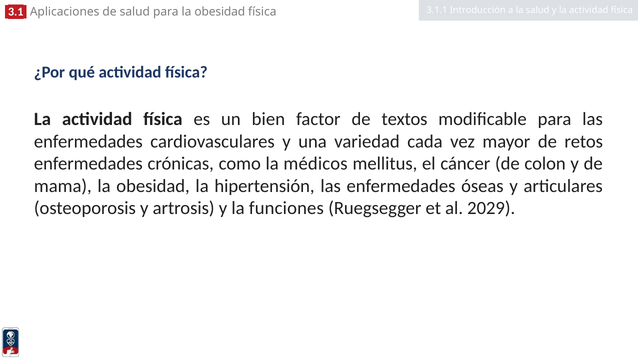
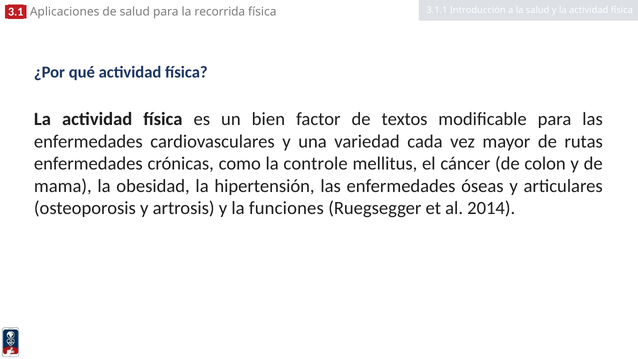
para la obesidad: obesidad -> recorrida (220, 12)
retos: retos -> rutas (584, 141)
médicos: médicos -> controle (316, 164)
2029: 2029 -> 2014 (491, 208)
